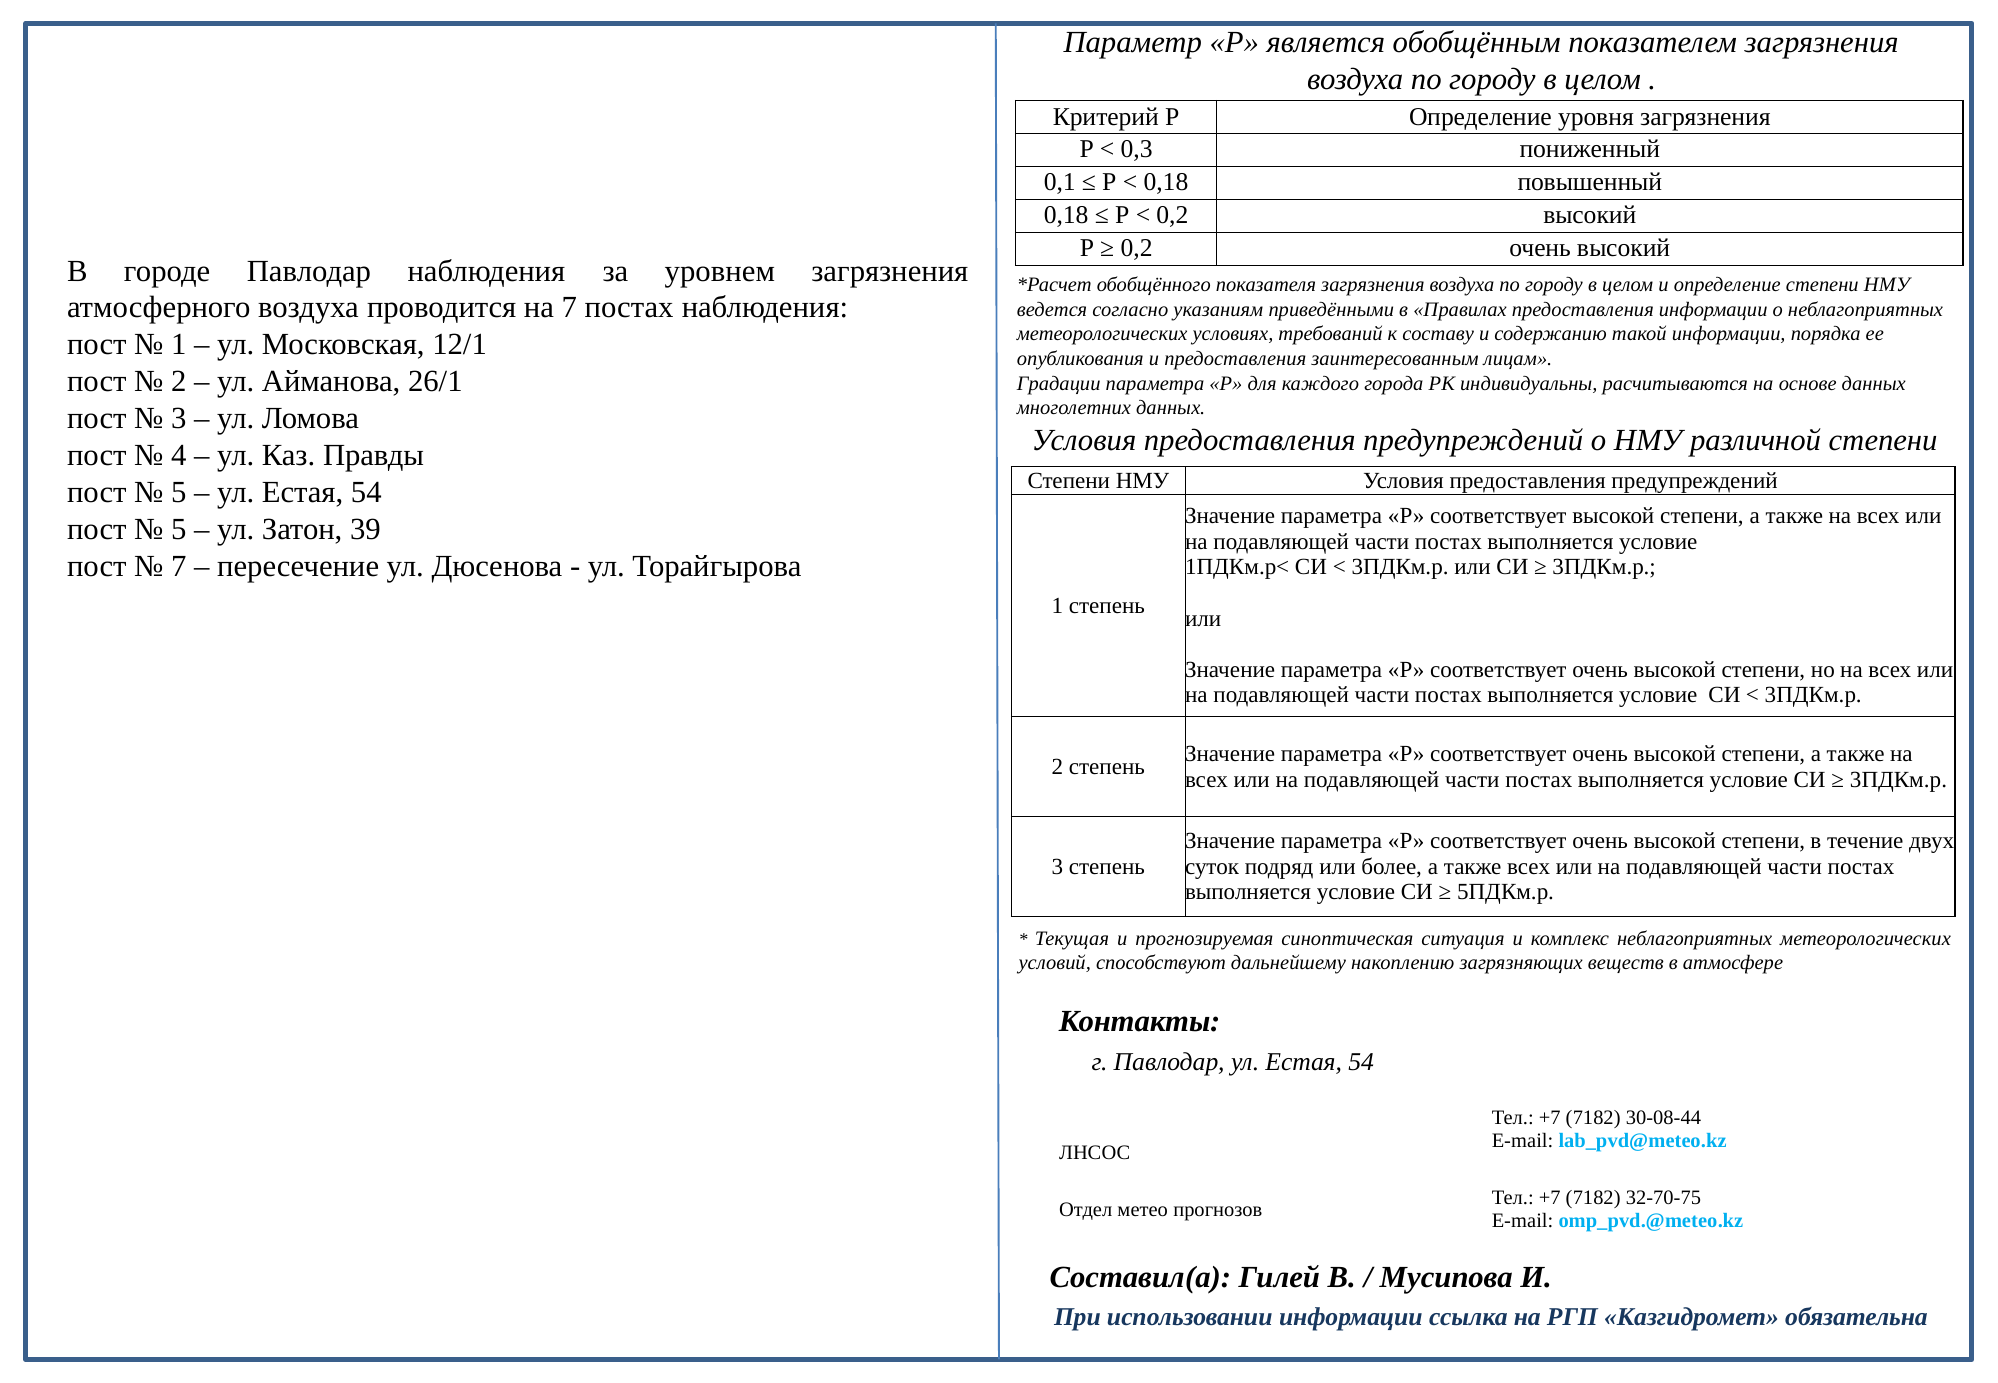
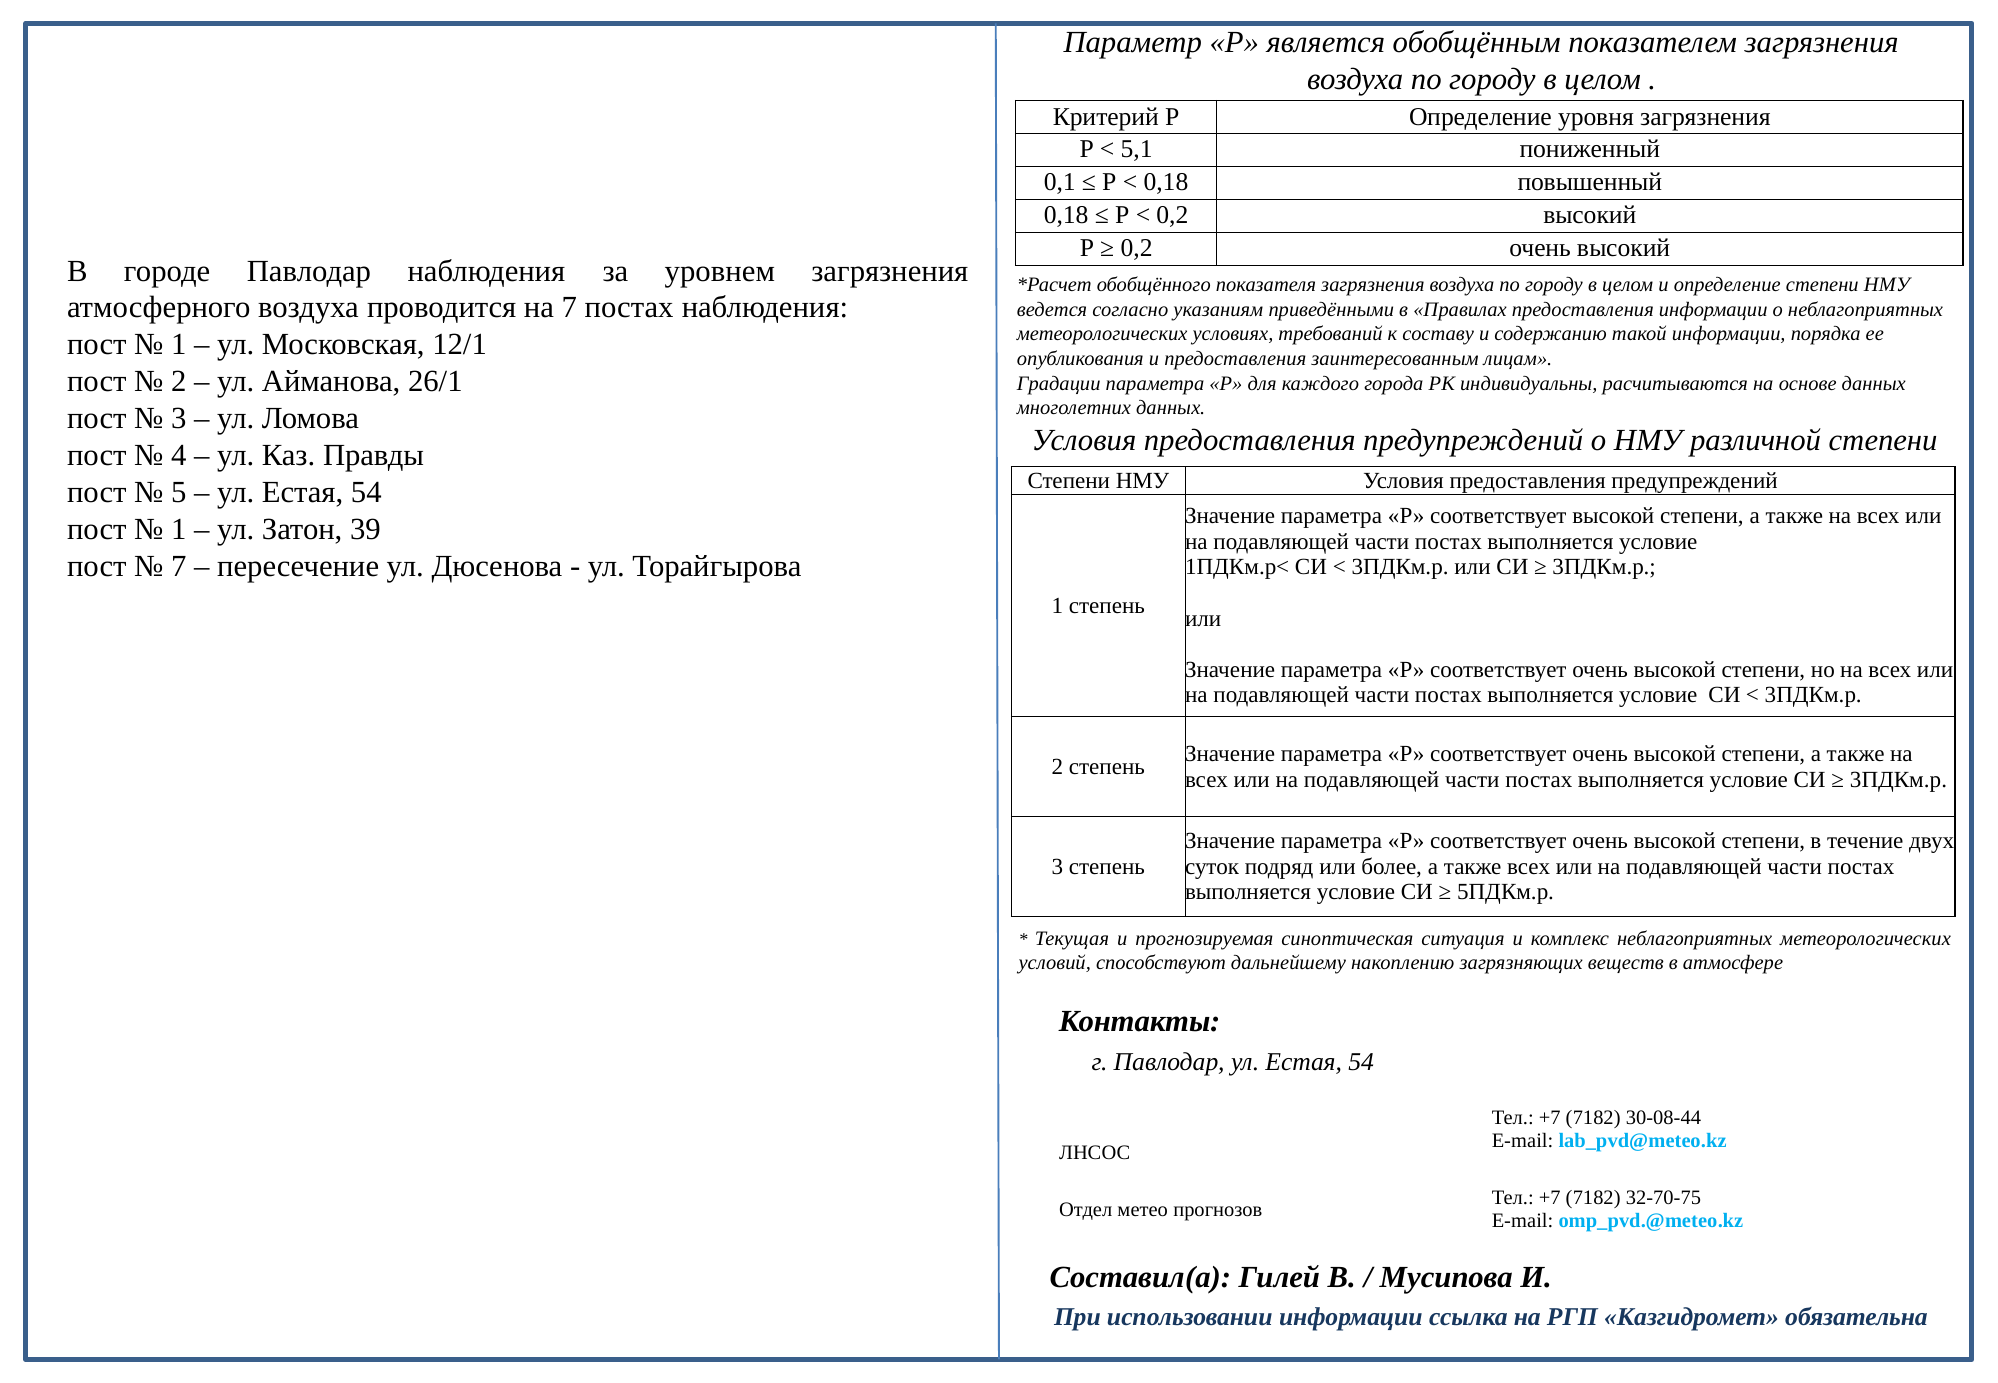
0,3: 0,3 -> 5,1 (1137, 150)
5: 5 -> 1 (179, 529)
